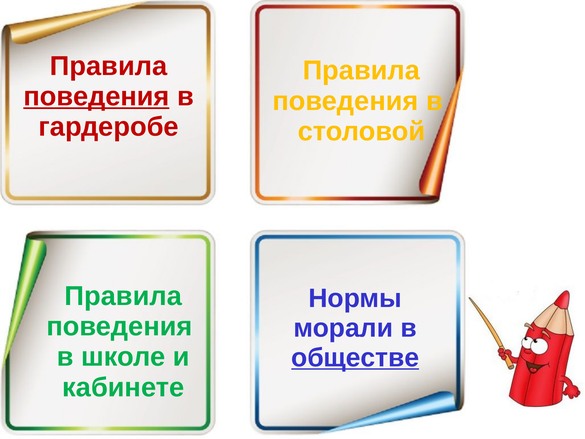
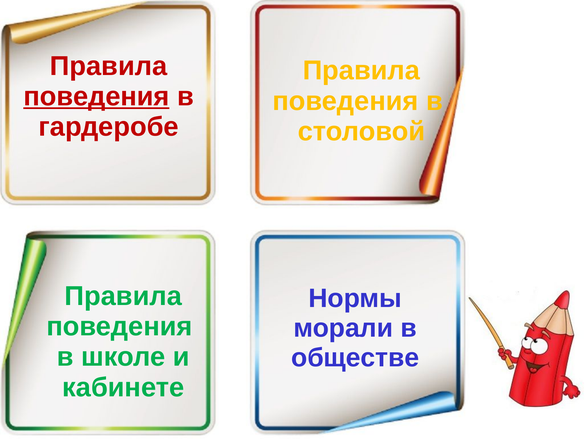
обществе underline: present -> none (355, 357)
